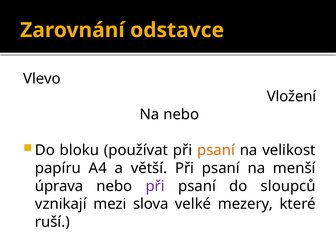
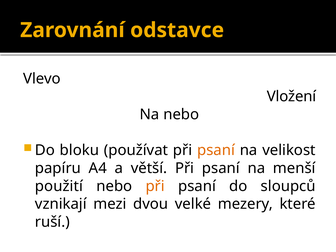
úprava: úprava -> použití (59, 186)
při colour: purple -> orange (155, 186)
slova: slova -> dvou (151, 204)
